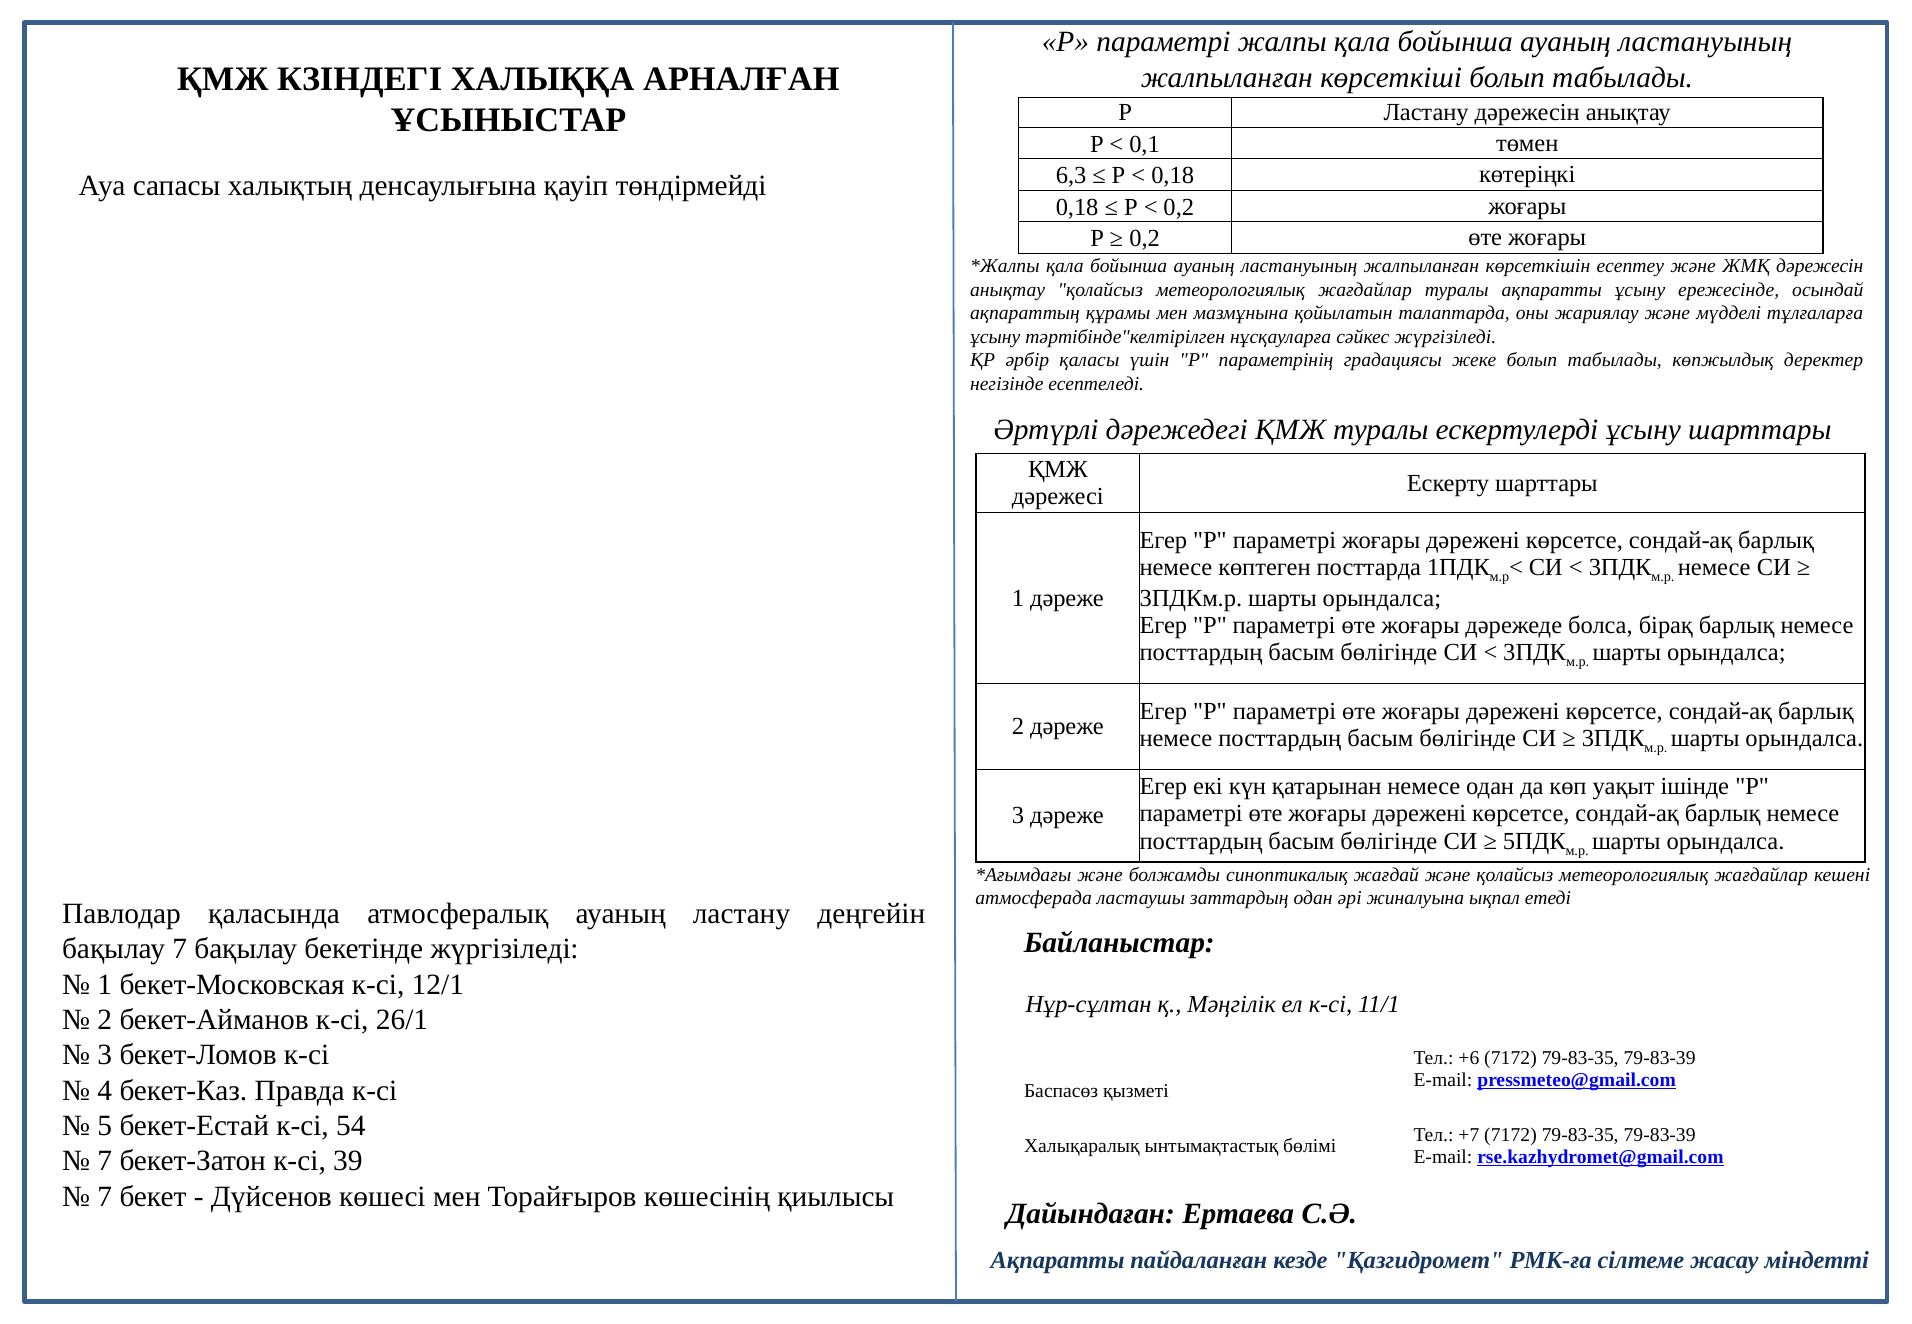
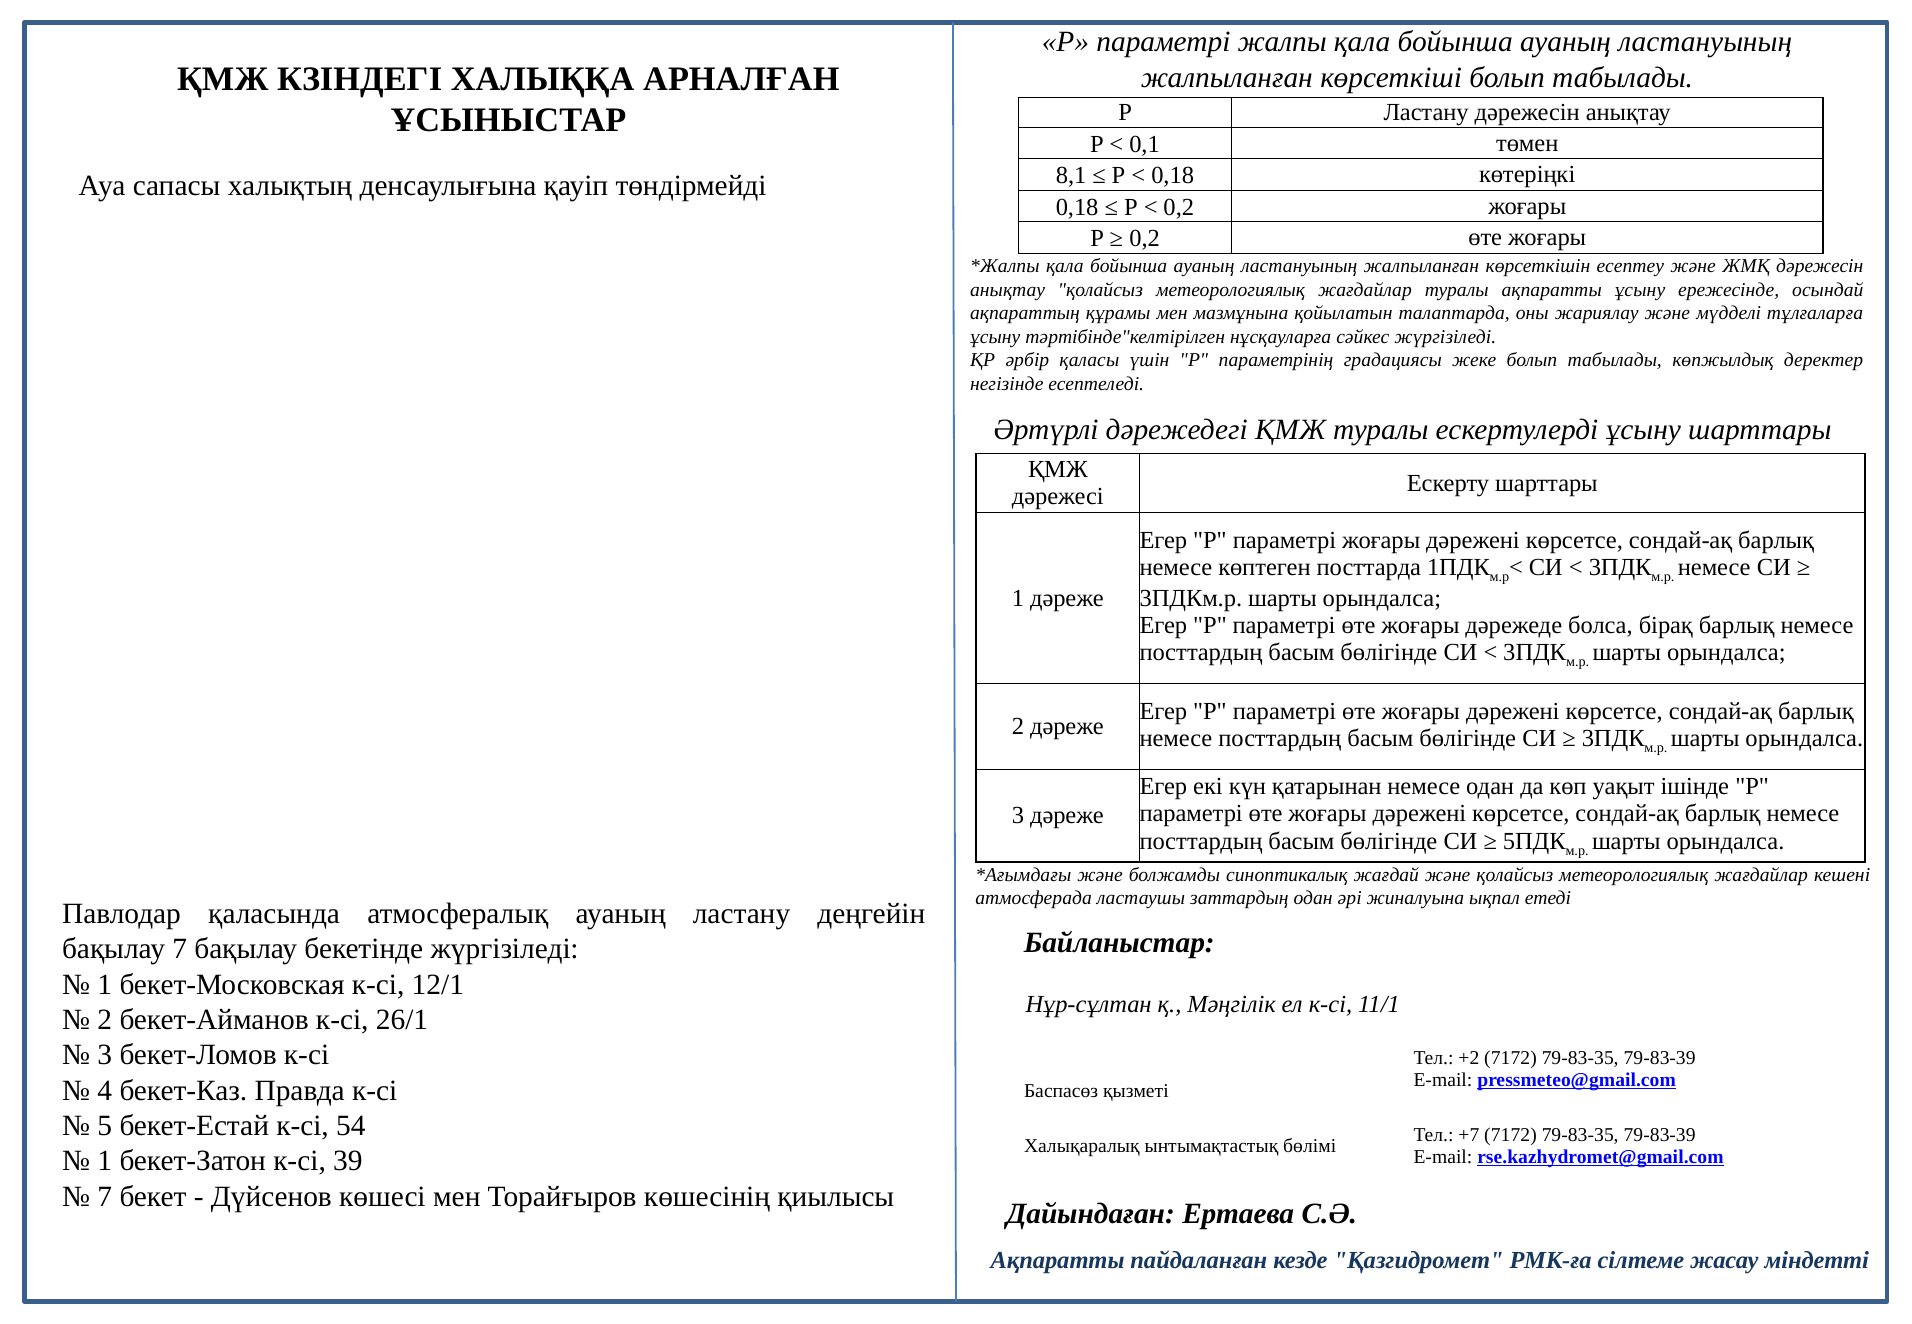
6,3: 6,3 -> 8,1 (1071, 175)
+6: +6 -> +2 (1469, 1058)
7: 7 -> 1 (105, 1161)
